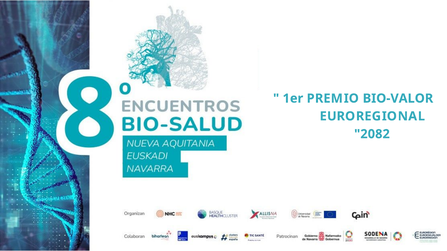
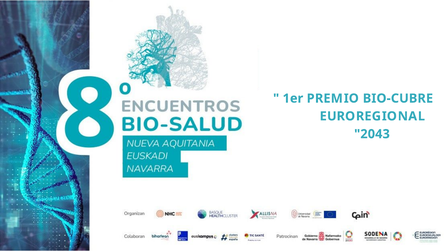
BIO-VALOR: BIO-VALOR -> BIO-CUBRE (398, 99)
2082: 2082 -> 2043 (372, 134)
